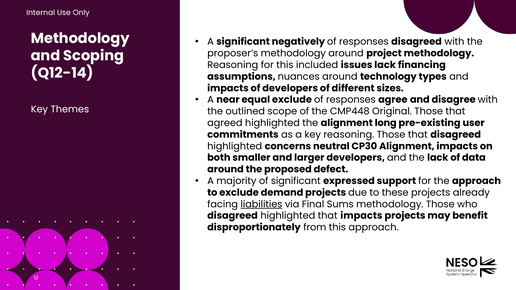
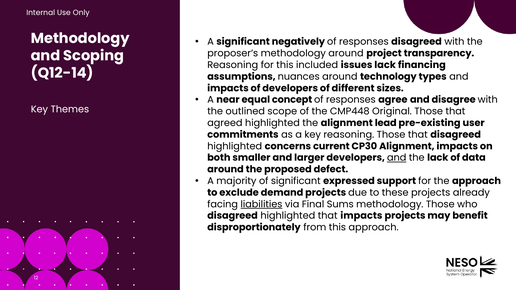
project methodology: methodology -> transparency (439, 53)
equal exclude: exclude -> concept (292, 100)
long: long -> lead (386, 123)
neutral: neutral -> current (331, 146)
and underline: none -> present (397, 158)
